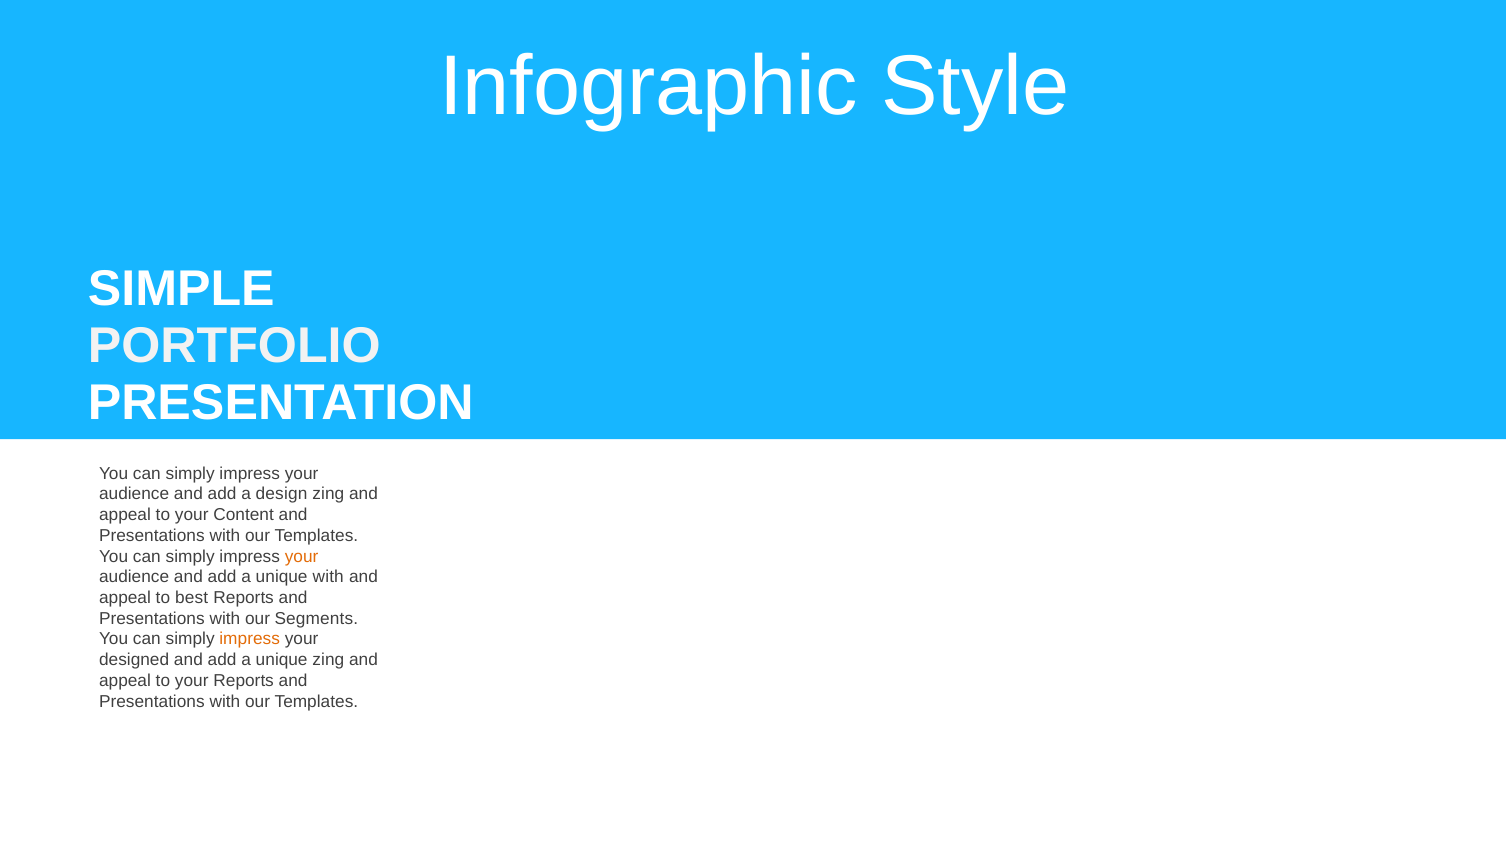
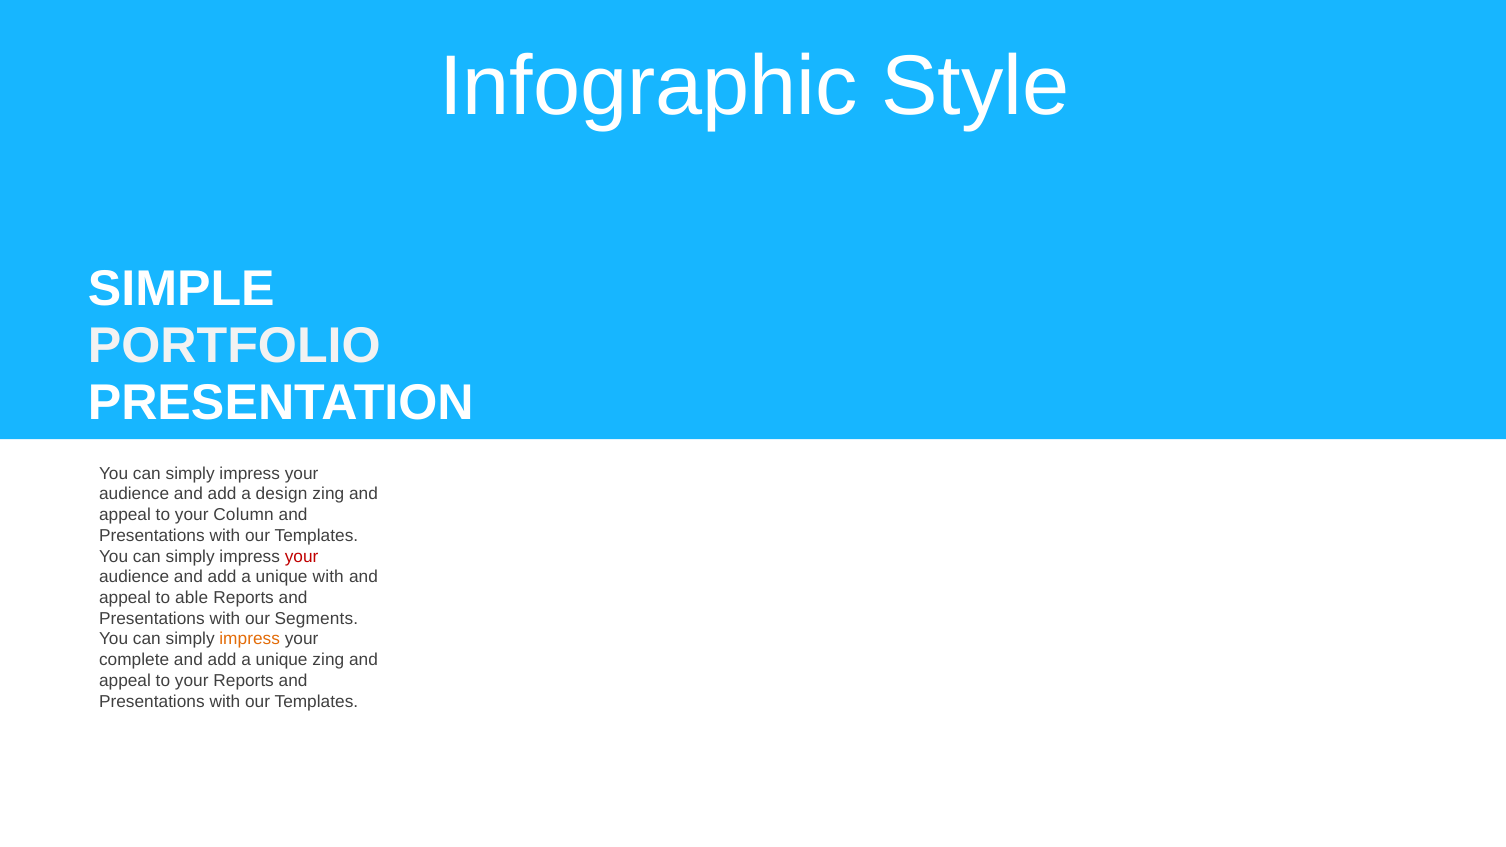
Content: Content -> Column (244, 515)
your colour: orange -> red (302, 556)
best: best -> able (192, 598)
designed: designed -> complete (134, 660)
